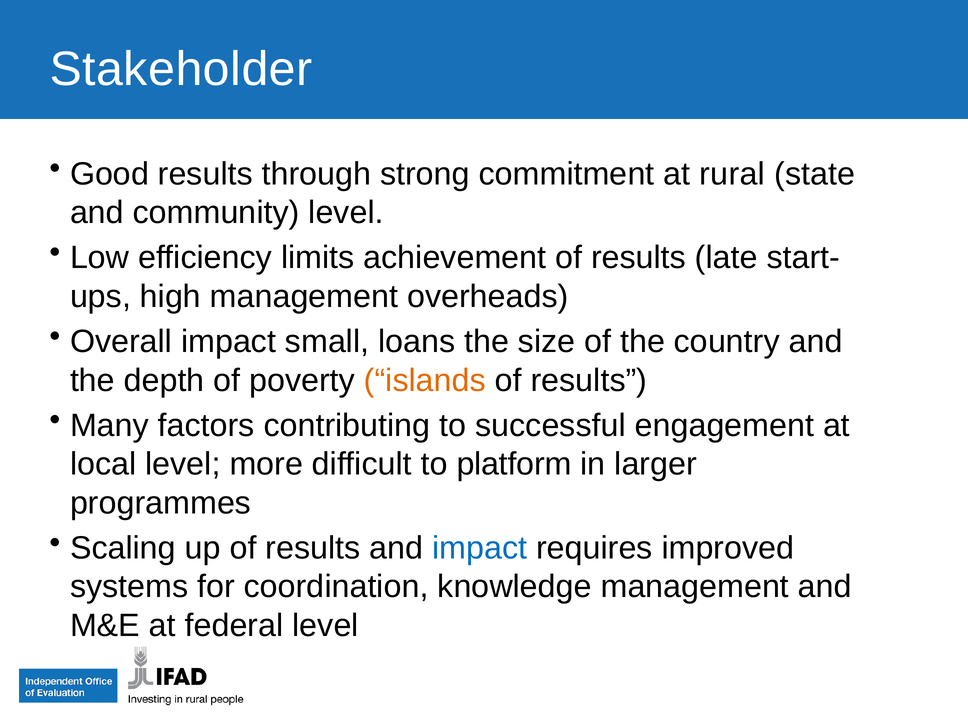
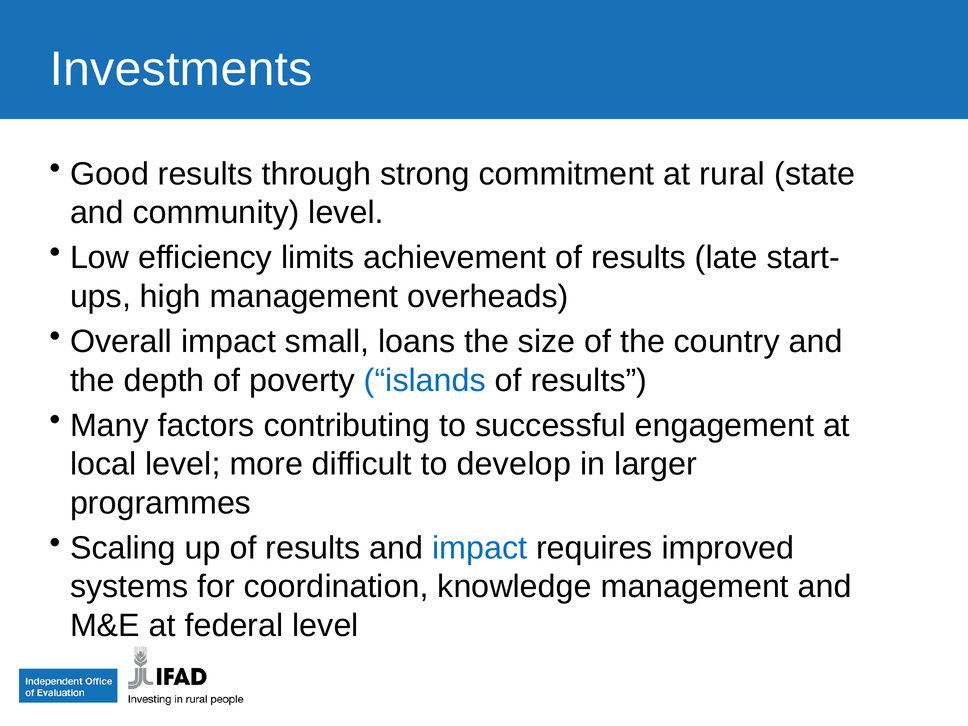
Stakeholder: Stakeholder -> Investments (181, 69)
islands colour: orange -> blue (425, 380)
platform: platform -> develop (514, 464)
